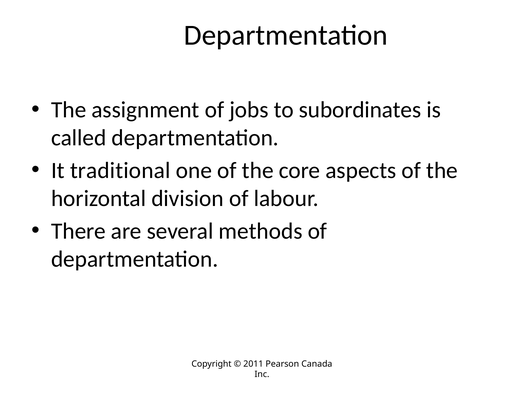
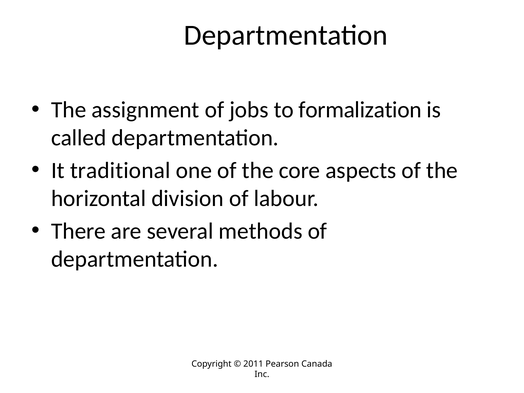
subordinates: subordinates -> formalization (360, 110)
